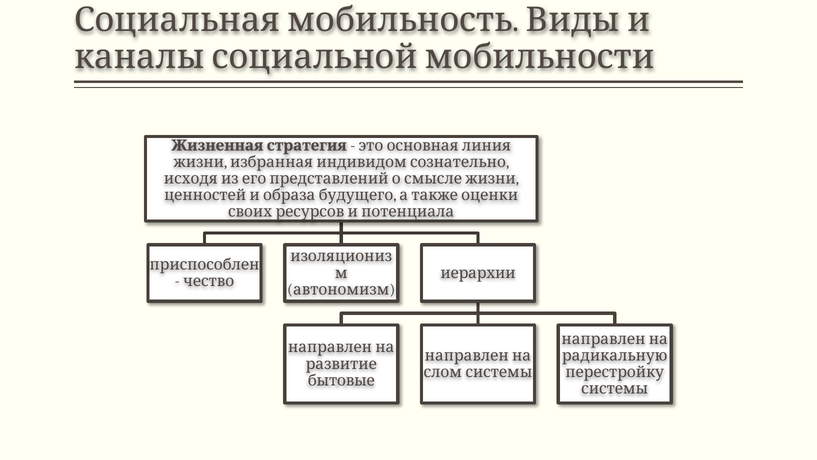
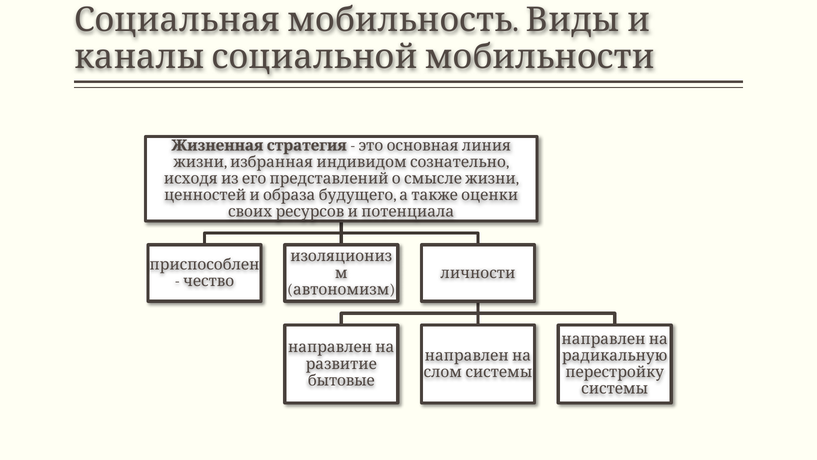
иерархии: иерархии -> личности (478, 273)
